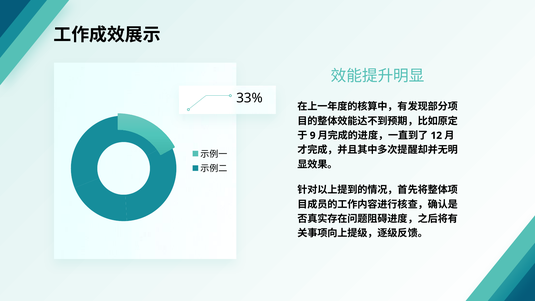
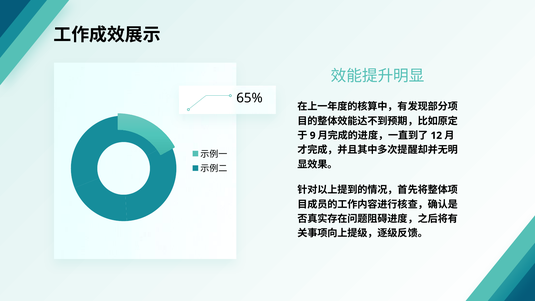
33%: 33% -> 65% (249, 98)
